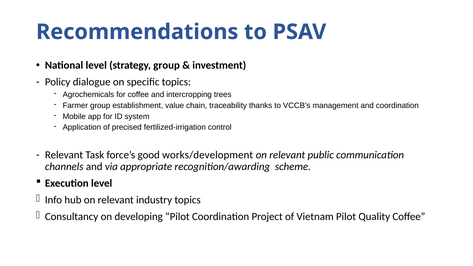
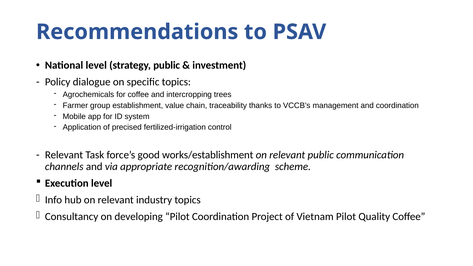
strategy group: group -> public (167, 65)
works/development: works/development -> works/establishment (208, 155)
